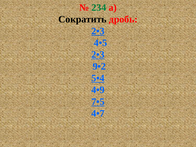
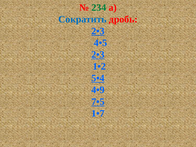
Сократить colour: black -> blue (82, 19)
9•2: 9•2 -> 1•2 (99, 66)
4•7: 4•7 -> 1•7 (98, 113)
